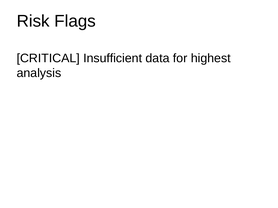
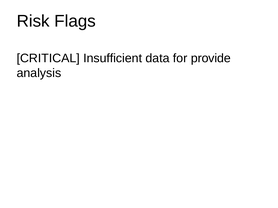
highest: highest -> provide (211, 58)
